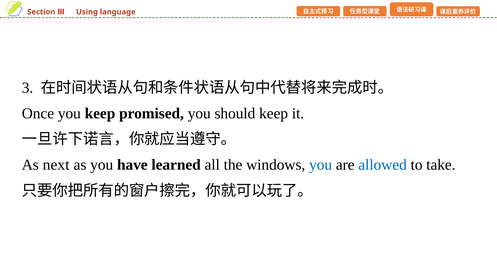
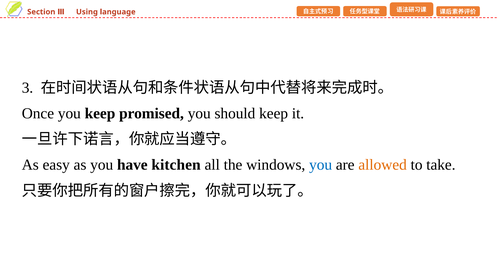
next: next -> easy (56, 165)
learned: learned -> kitchen (176, 165)
allowed colour: blue -> orange (383, 165)
